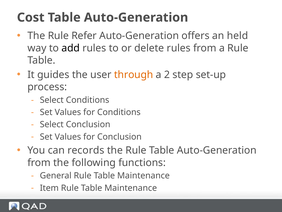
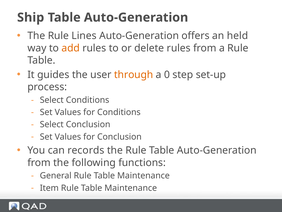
Cost: Cost -> Ship (31, 17)
Refer: Refer -> Lines (84, 36)
add colour: black -> orange (71, 48)
2: 2 -> 0 (167, 75)
